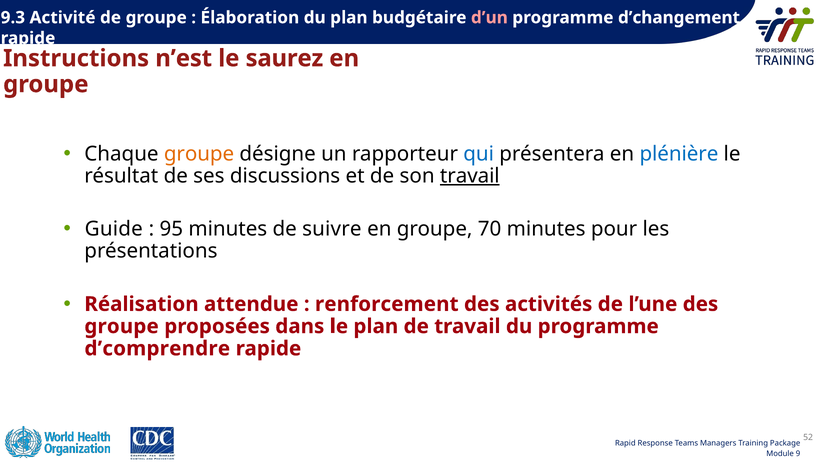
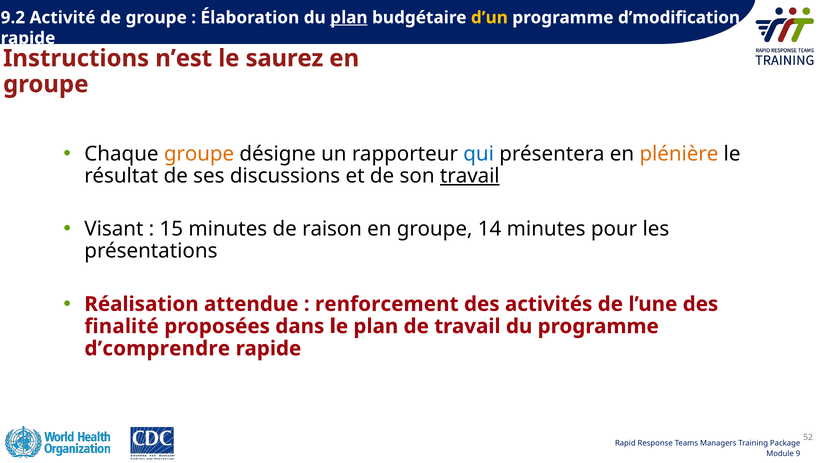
9.3: 9.3 -> 9.2 (13, 18)
plan underline: none -> present (349, 18)
dʼun colour: pink -> yellow (489, 18)
d’changement: d’changement -> d’modification (679, 18)
plénière colour: blue -> orange (679, 154)
Guide: Guide -> Visant (114, 229)
95: 95 -> 15 (171, 229)
suivre: suivre -> raison (332, 229)
70: 70 -> 14 (490, 229)
groupe: groupe -> finalité (122, 326)
